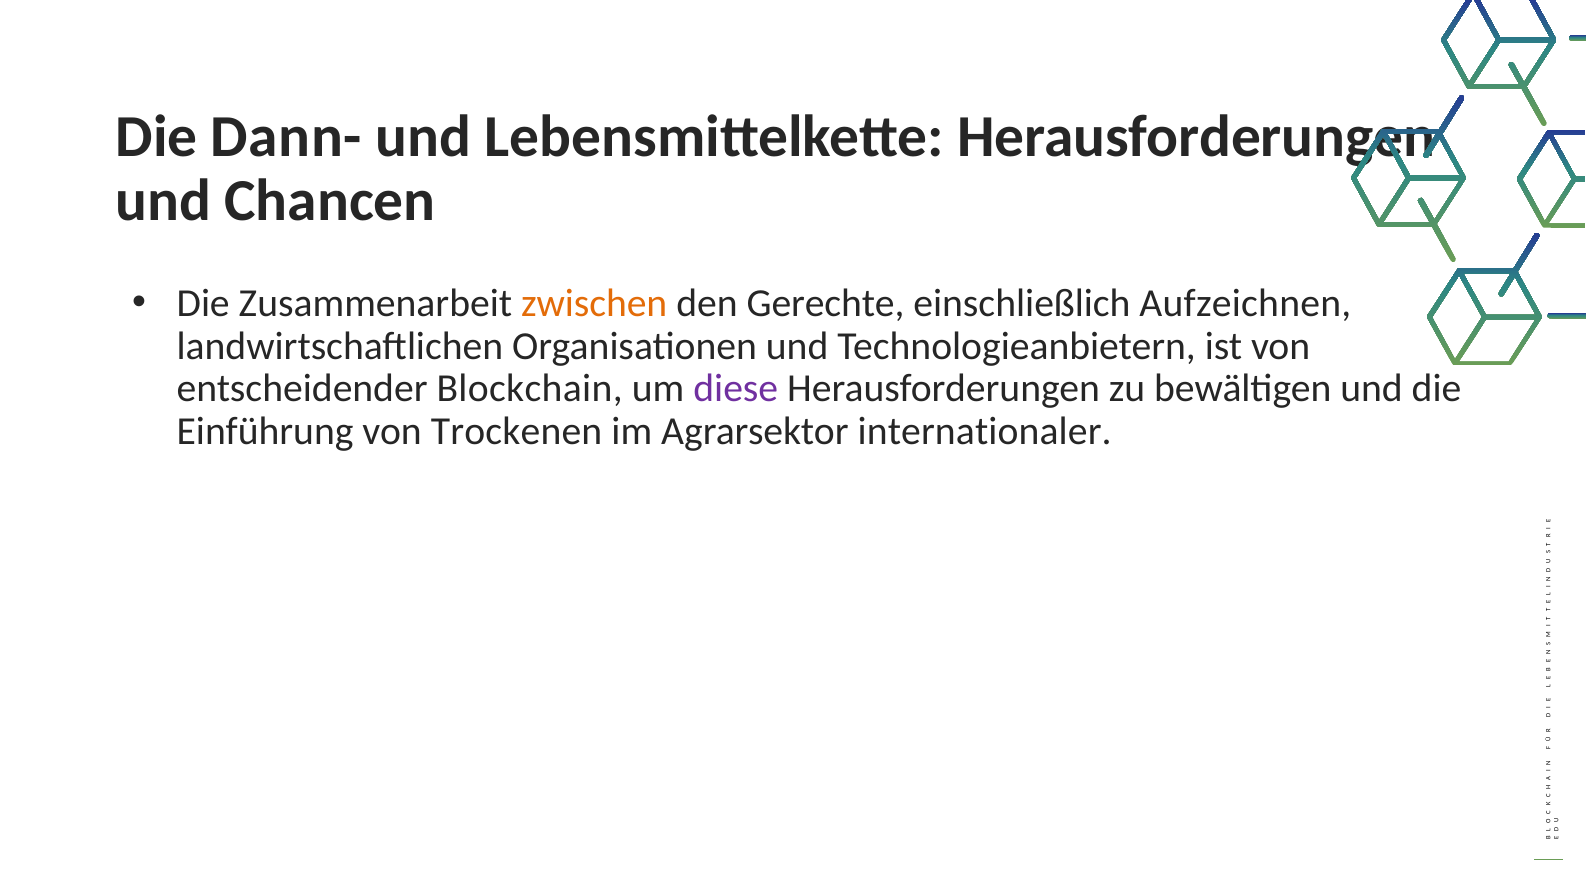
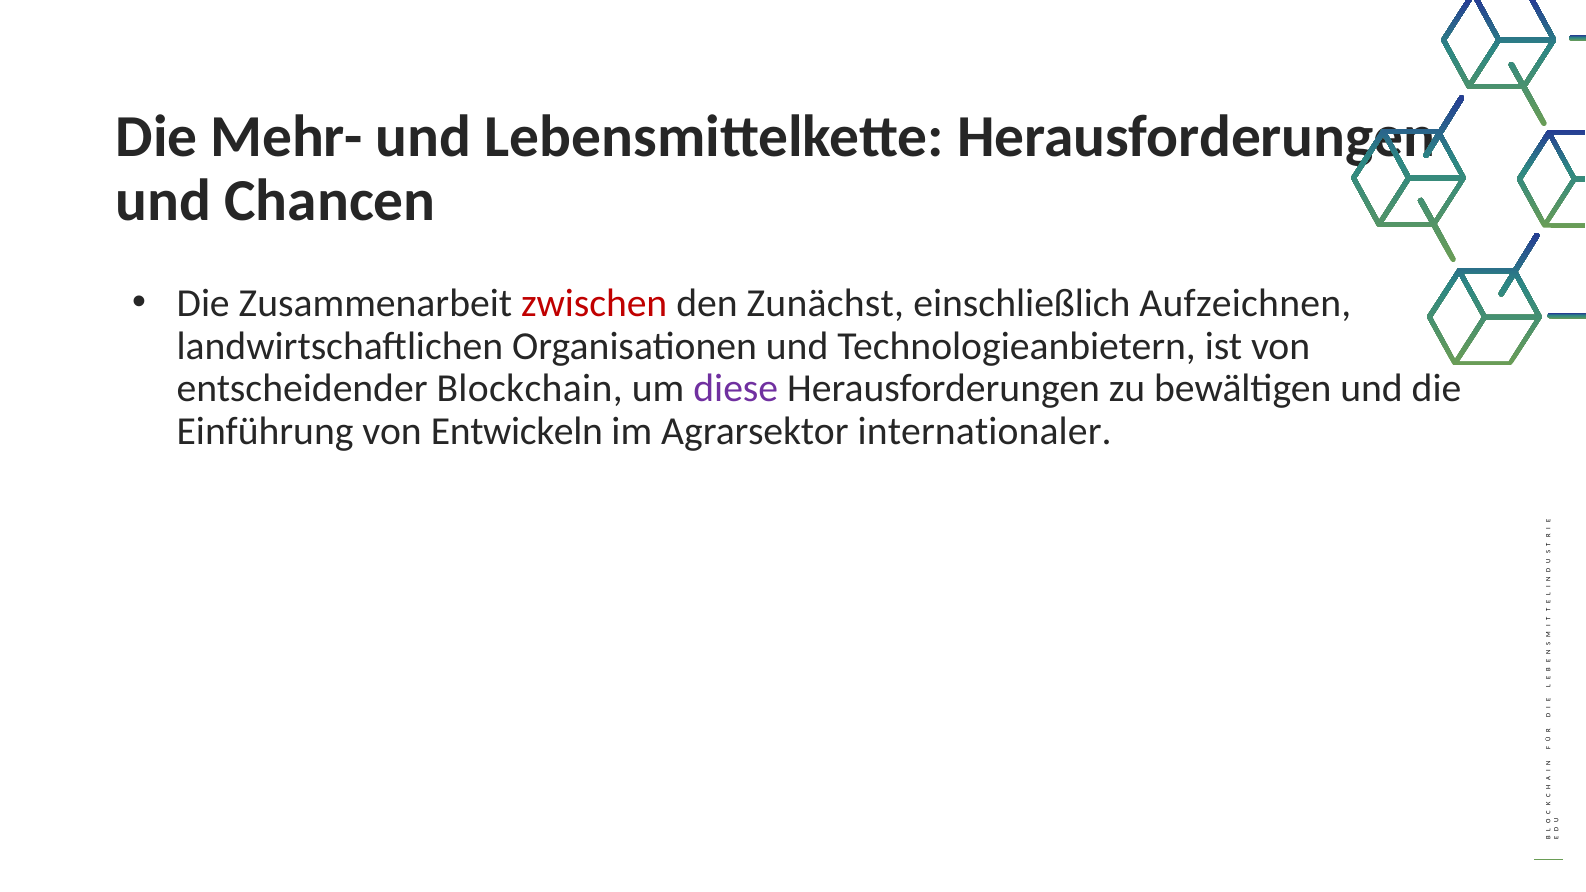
Dann-: Dann- -> Mehr- (287, 137)
zwischen colour: orange -> red (594, 303)
Gerechte: Gerechte -> Zunächst (825, 303)
Trockenen: Trockenen -> Entwickeln (517, 432)
